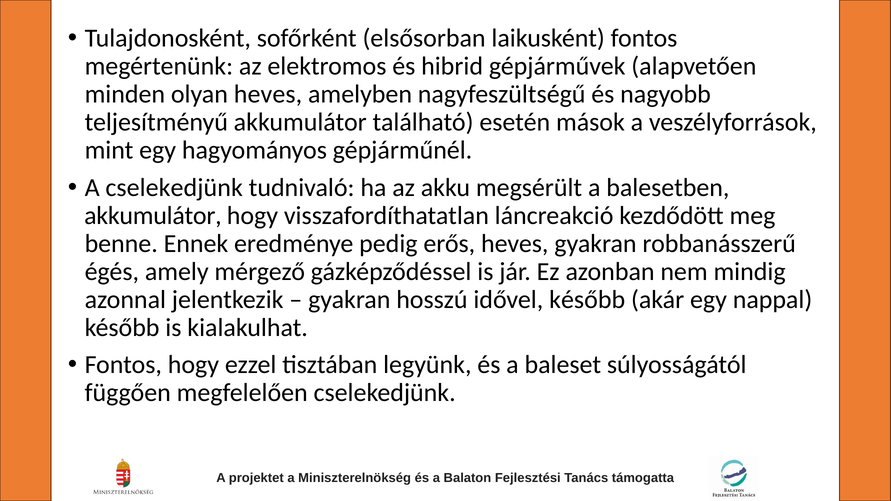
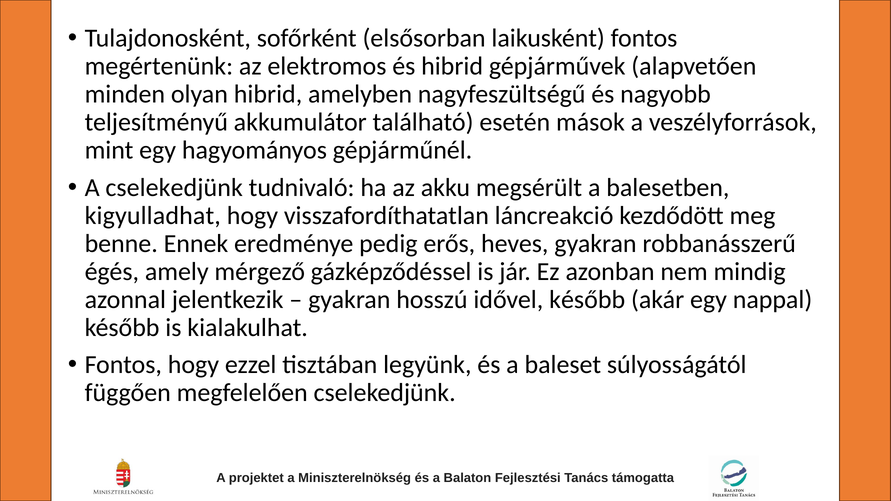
olyan heves: heves -> hibrid (268, 94)
akkumulátor: akkumulátor -> kigyulladhat (153, 216)
